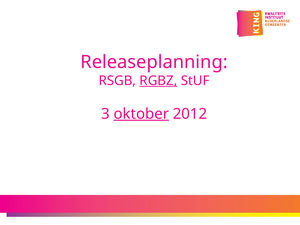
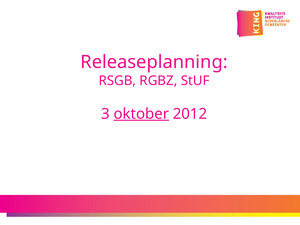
RGBZ underline: present -> none (158, 81)
